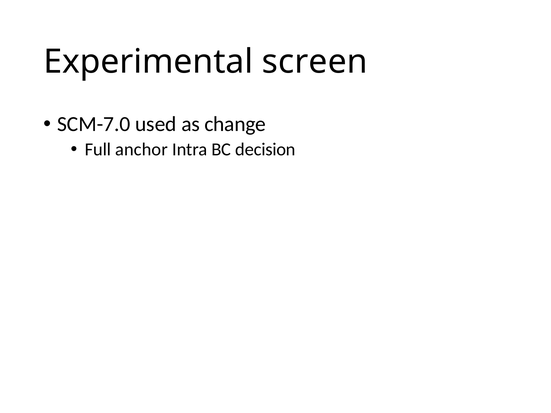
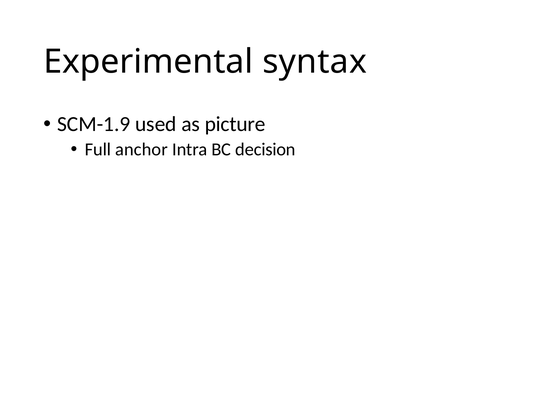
screen: screen -> syntax (315, 62)
SCM-7.0: SCM-7.0 -> SCM-1.9 (94, 124)
change: change -> picture (235, 124)
